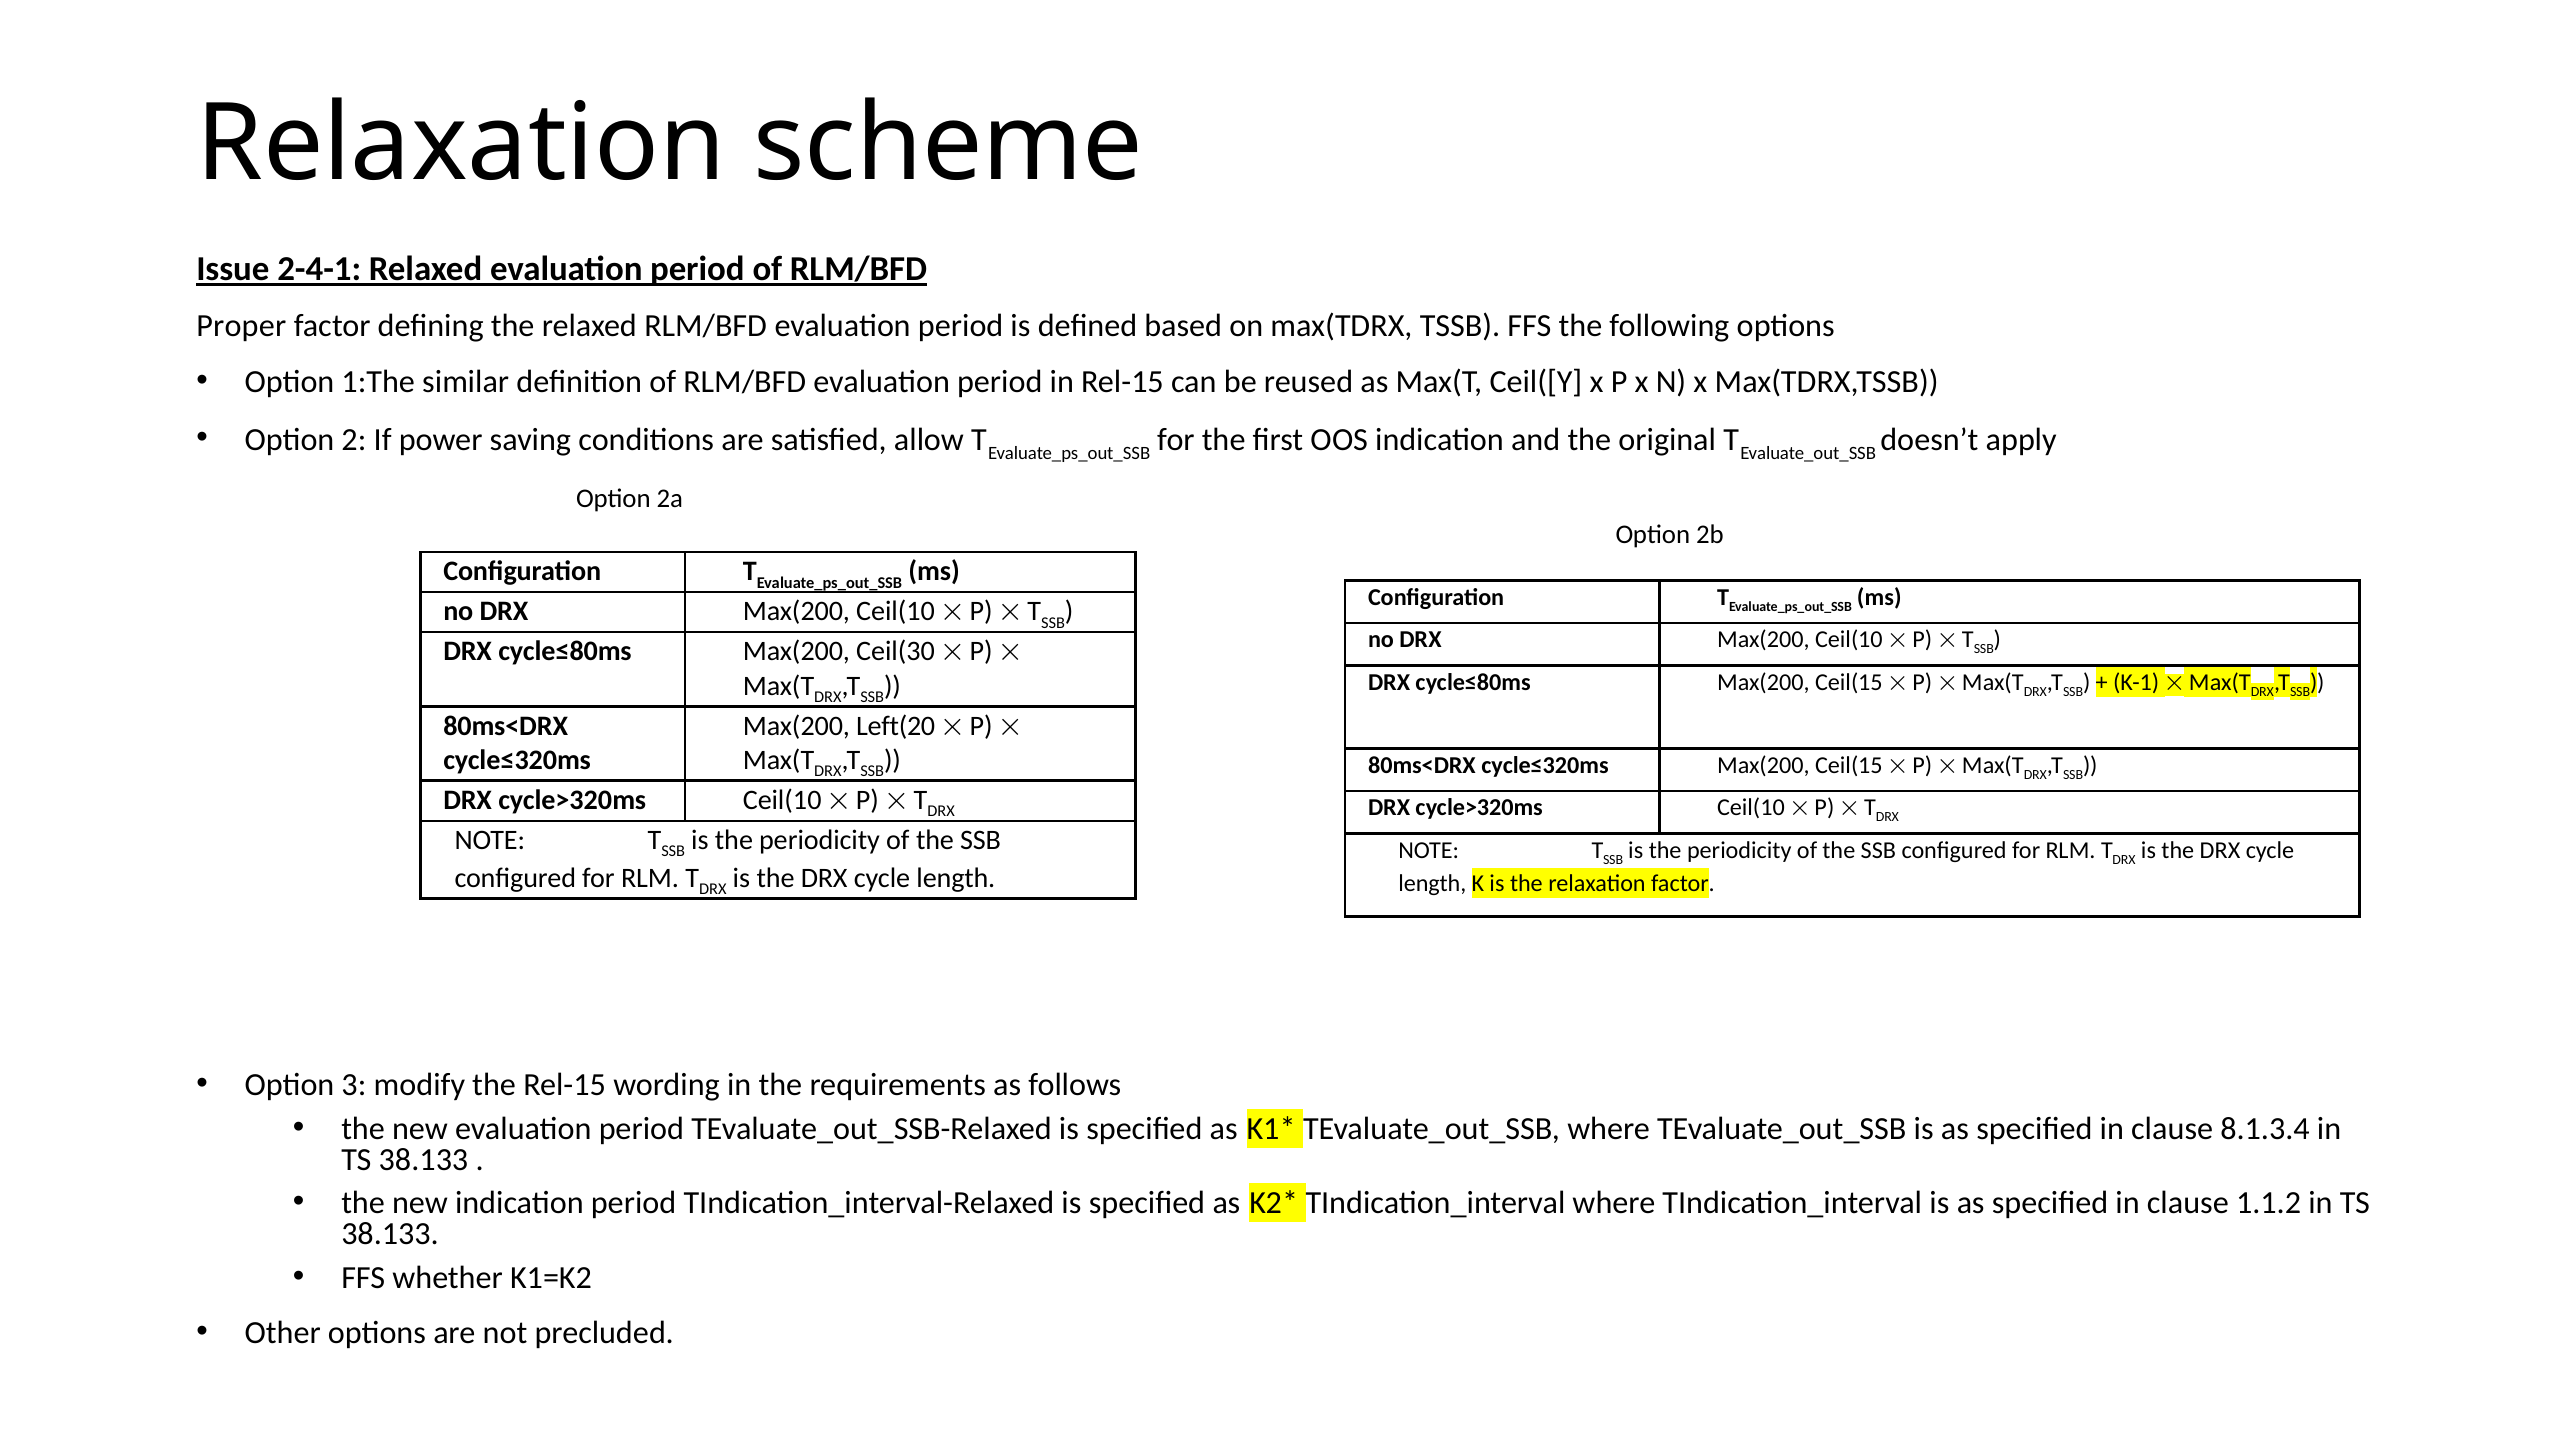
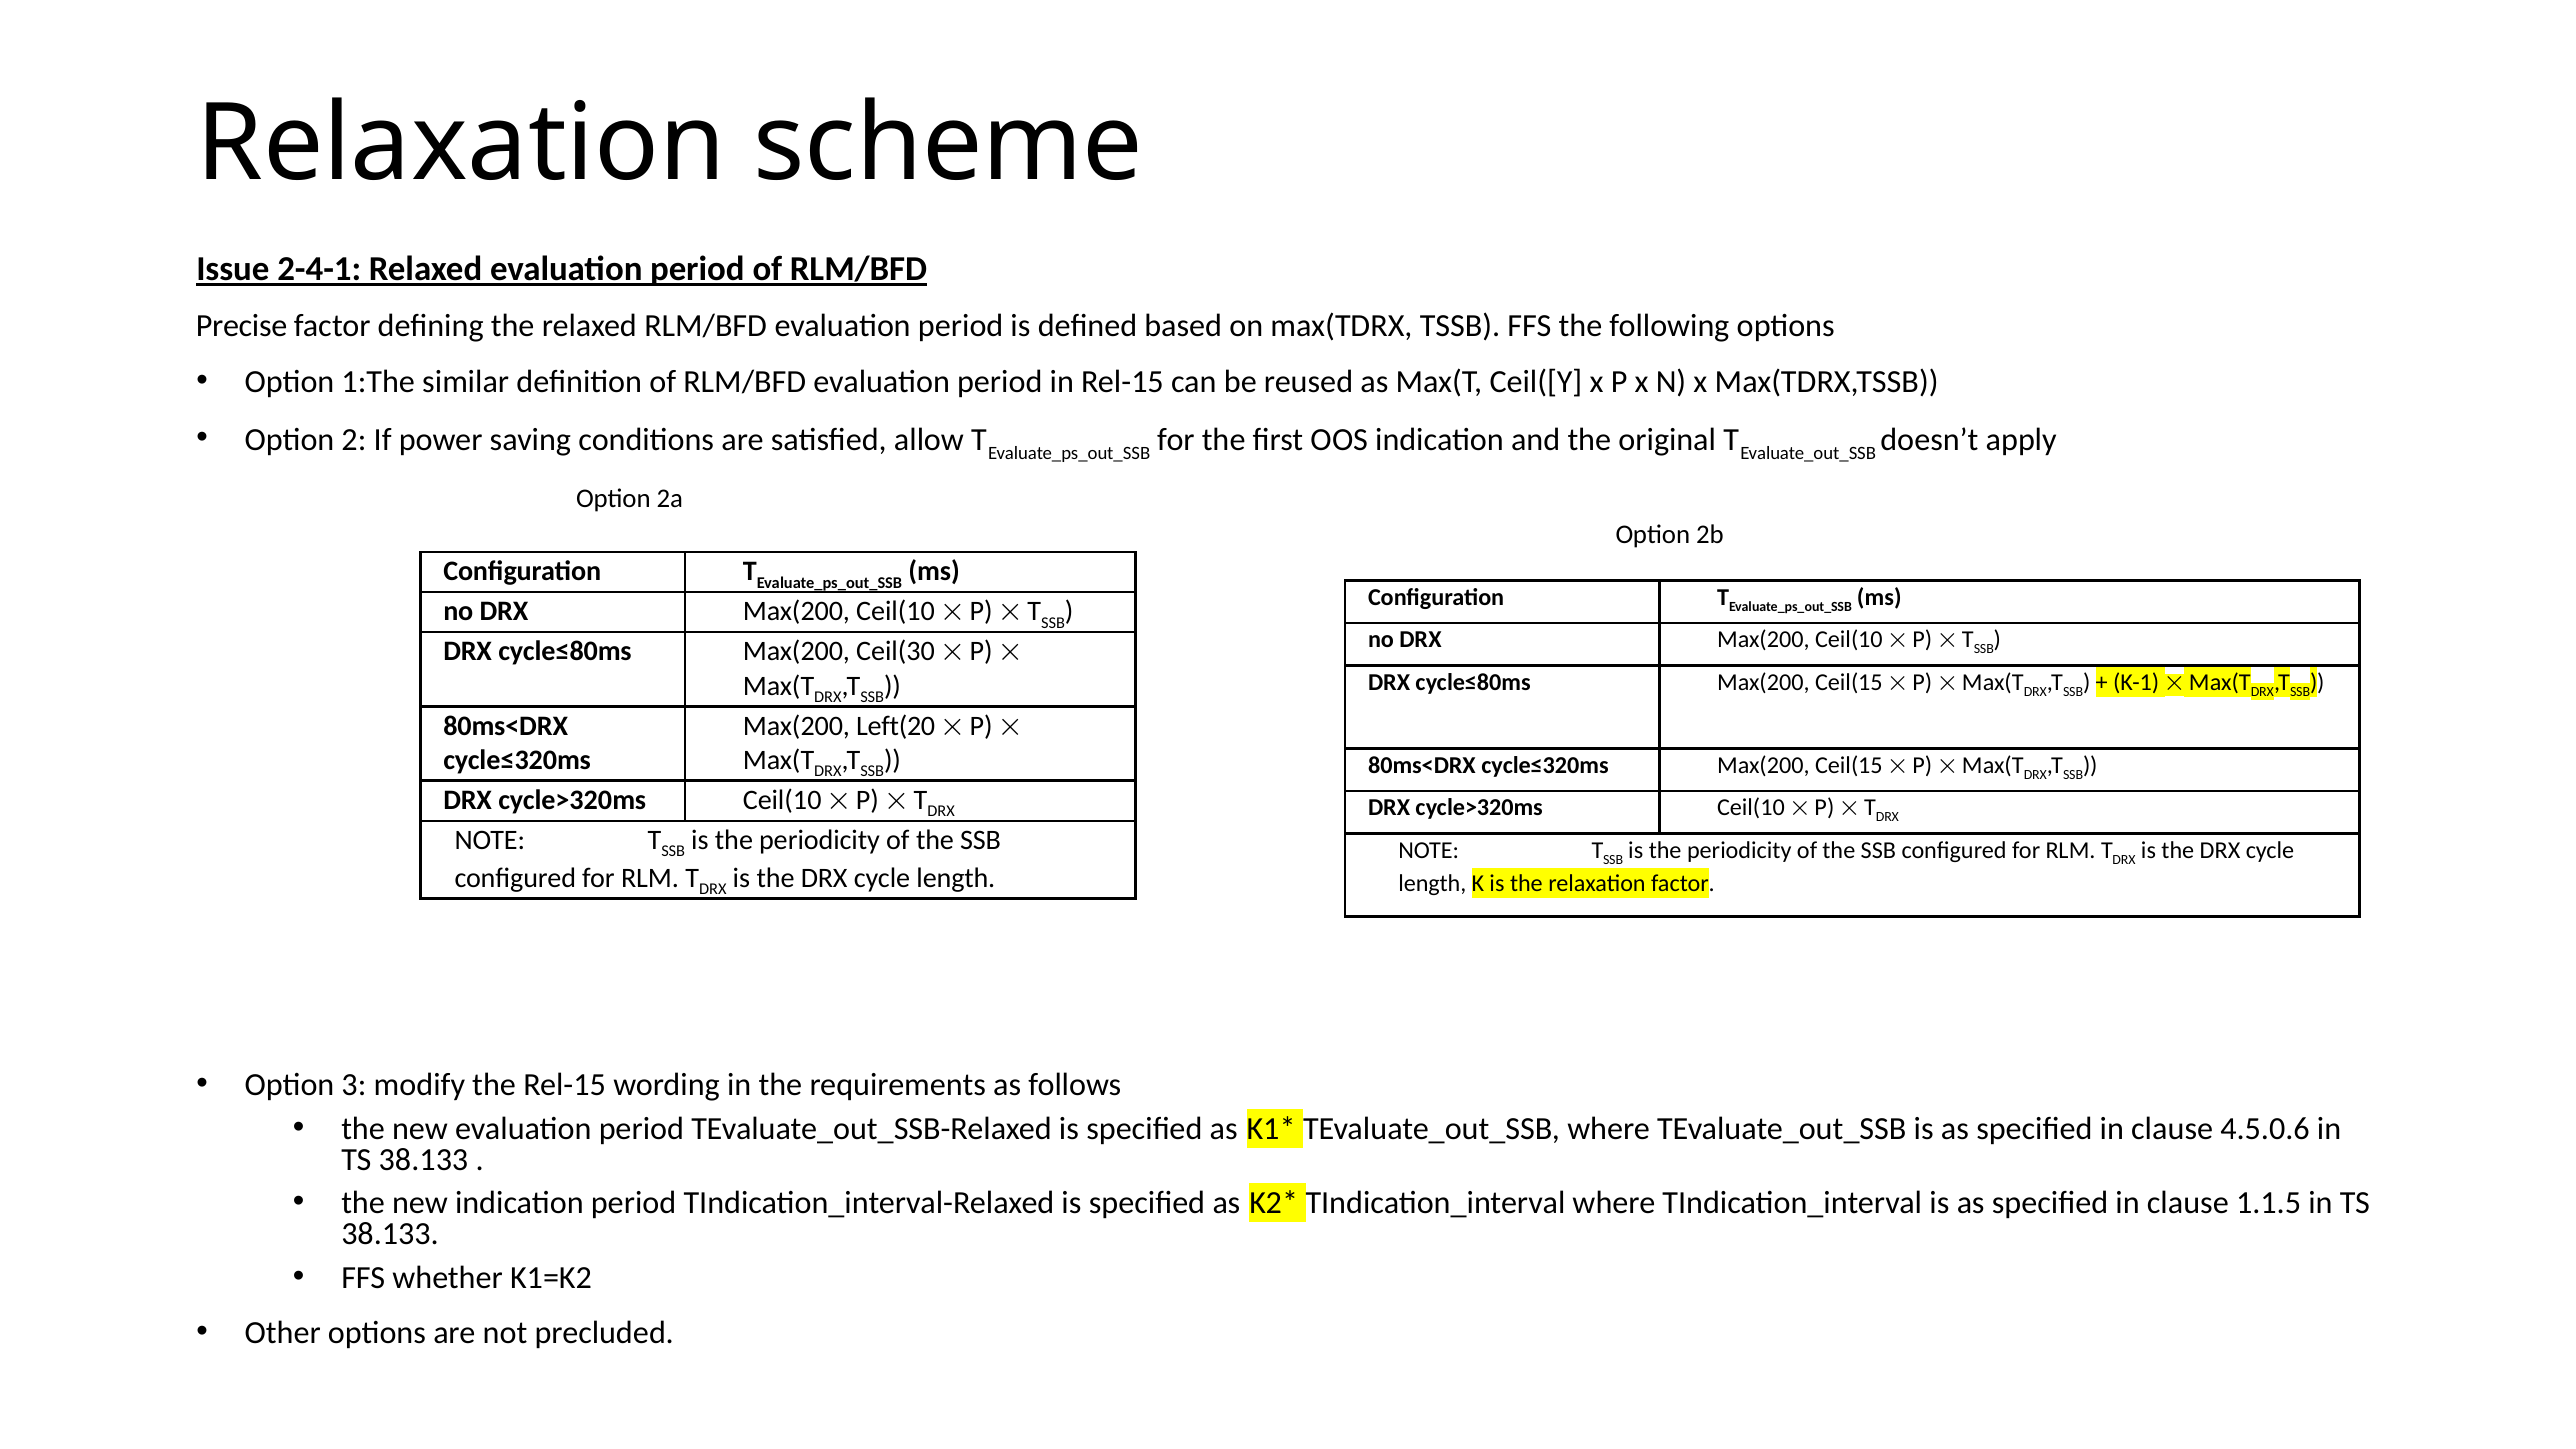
Proper: Proper -> Precise (242, 326)
8.1.3.4: 8.1.3.4 -> 4.5.0.6 (2265, 1129)
1.1.2: 1.1.2 -> 1.1.5 (2269, 1203)
